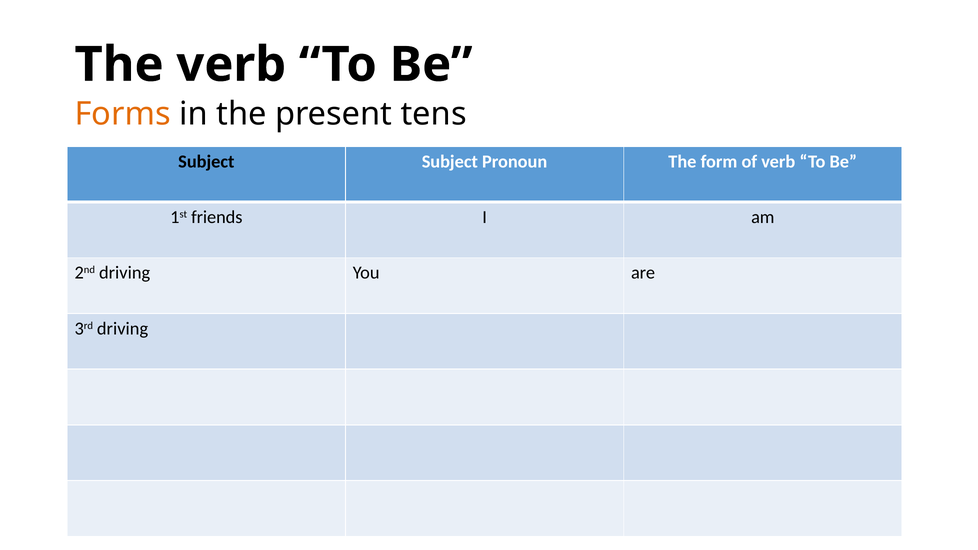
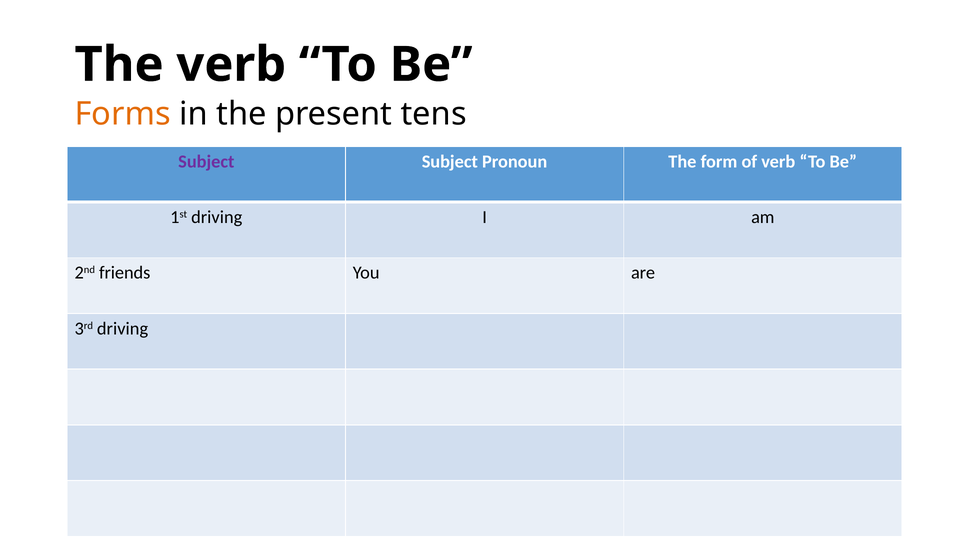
Subject colour: black -> purple (206, 162)
1st friends: friends -> driving (217, 217)
2nd driving: driving -> friends (125, 273)
